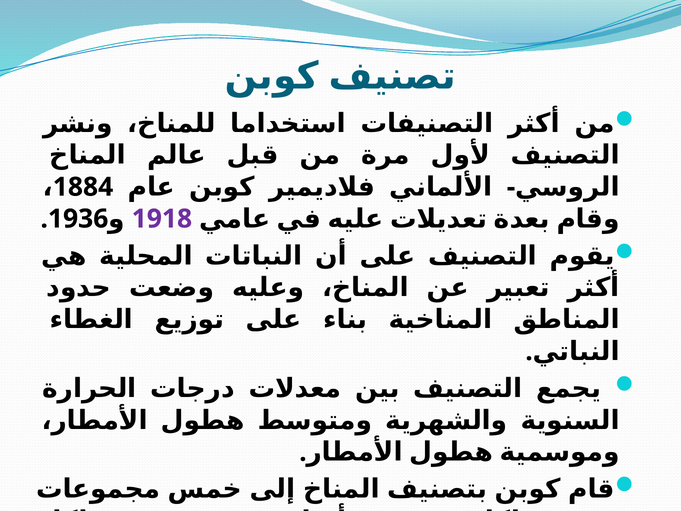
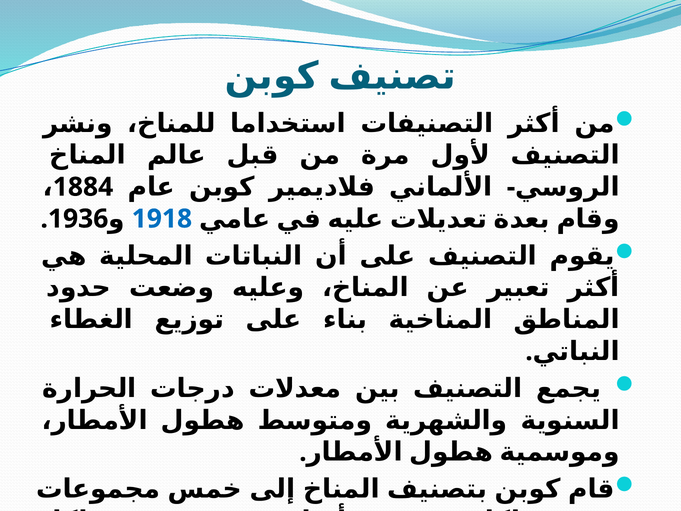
1918 colour: purple -> blue (162, 219)
